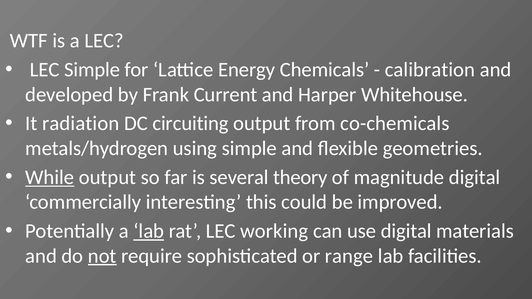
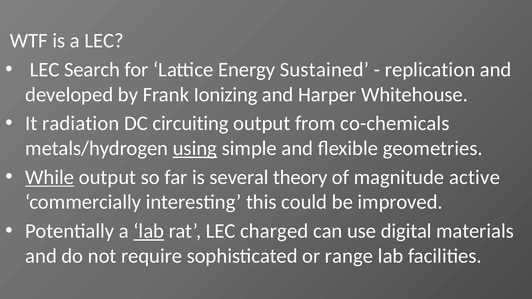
LEC Simple: Simple -> Search (92, 70)
Chemicals: Chemicals -> Sustained (324, 70)
calibration: calibration -> replication (430, 70)
Current: Current -> Ionizing (226, 95)
using underline: none -> present (195, 148)
magnitude digital: digital -> active (474, 177)
working: working -> charged (274, 231)
not underline: present -> none (102, 256)
